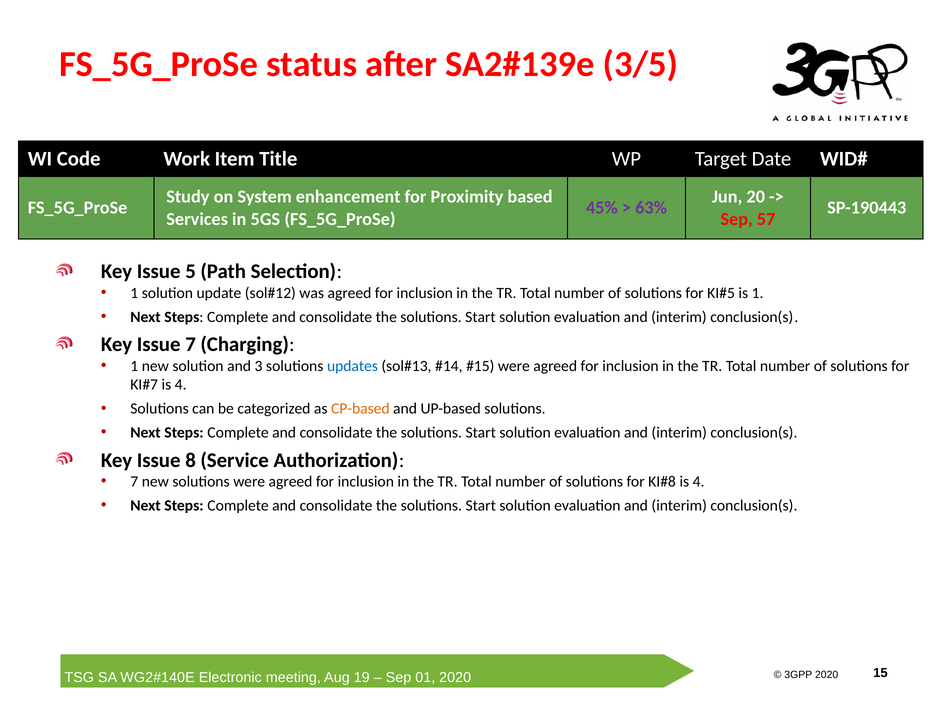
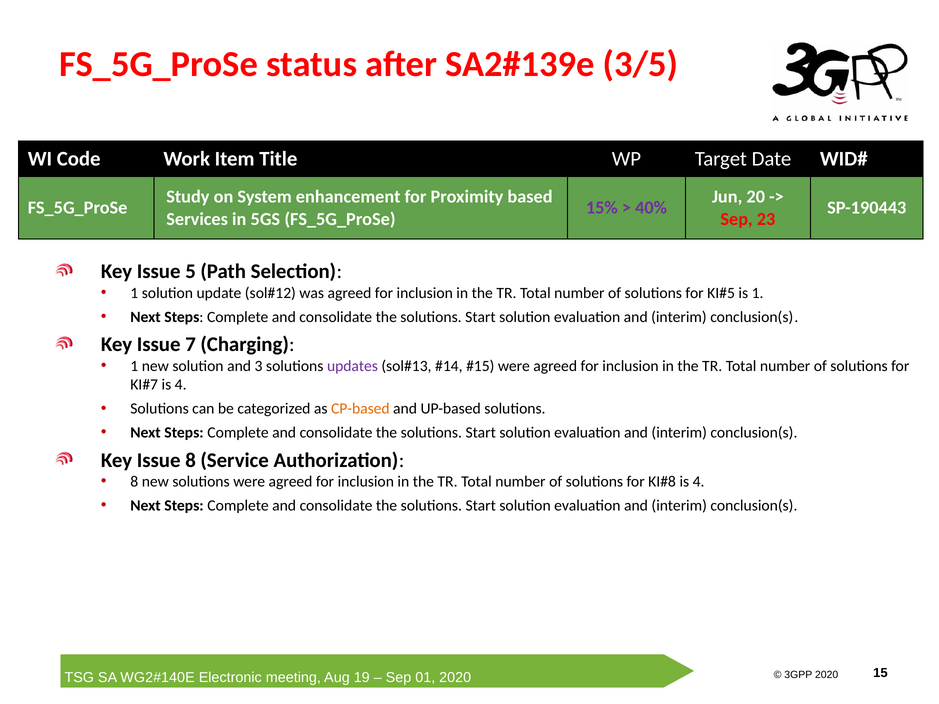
45%: 45% -> 15% (602, 208)
63%: 63% -> 40% (651, 208)
57: 57 -> 23 (766, 219)
updates colour: blue -> purple (352, 366)
7: 7 -> 8 (134, 482)
